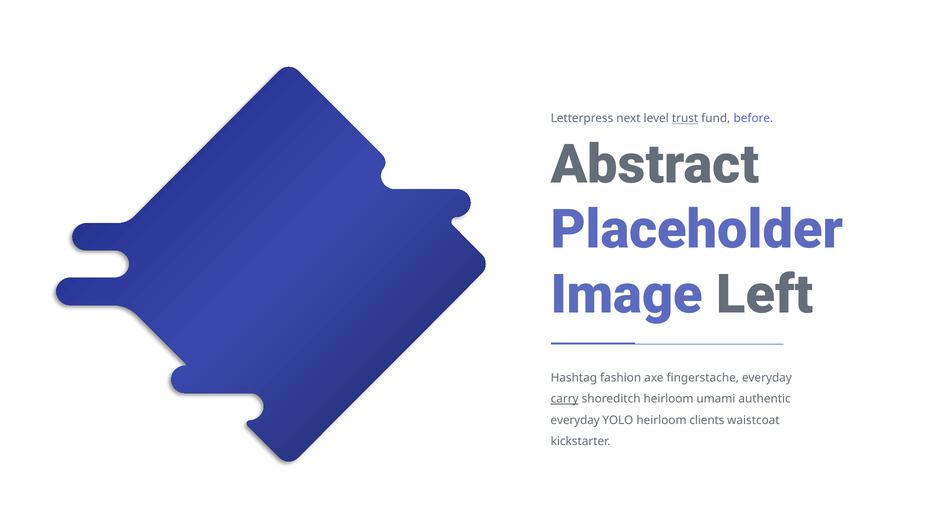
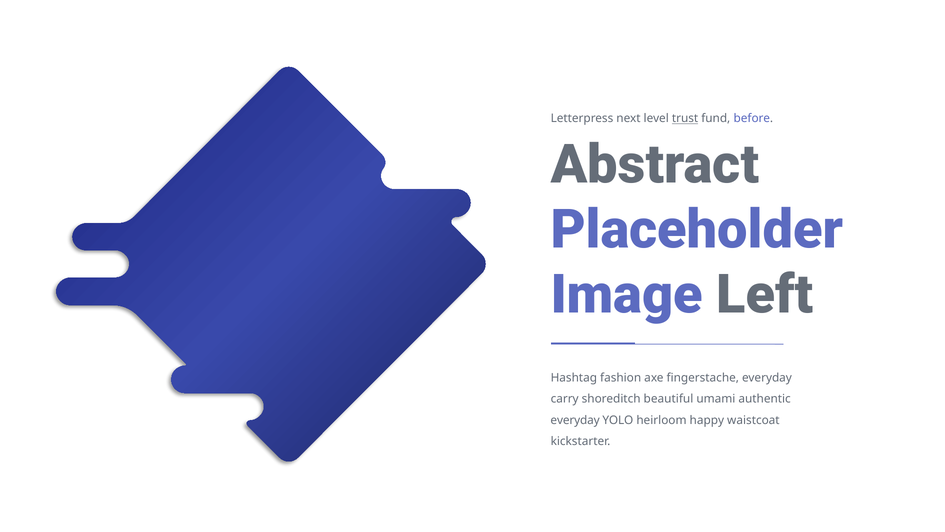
carry underline: present -> none (565, 399)
shoreditch heirloom: heirloom -> beautiful (668, 399)
clients: clients -> happy (707, 420)
